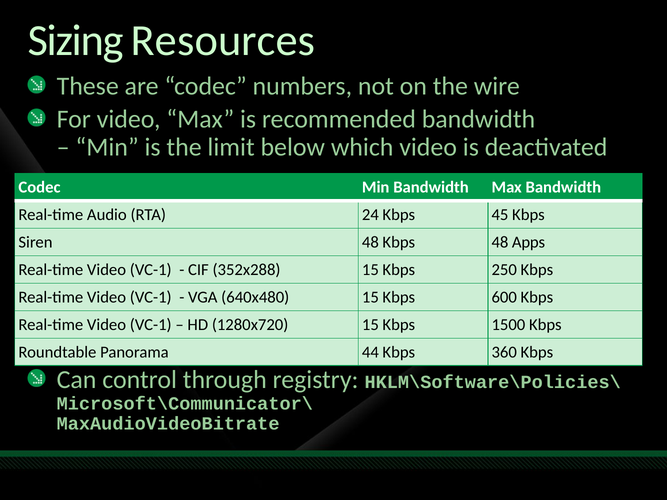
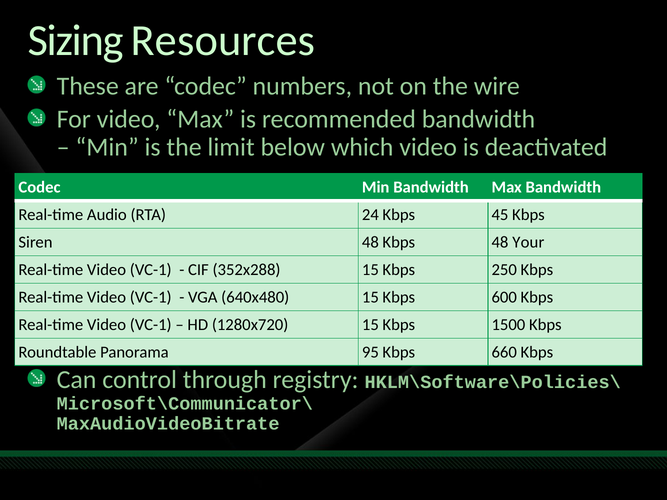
Apps: Apps -> Your (528, 242)
44: 44 -> 95 (370, 352)
360: 360 -> 660 (504, 352)
